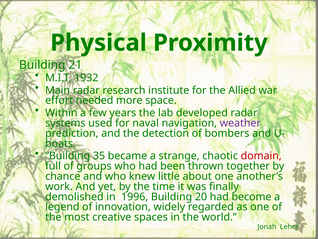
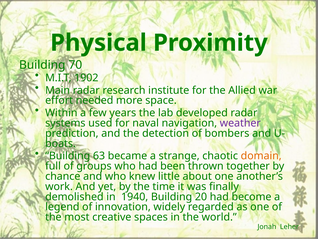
21: 21 -> 70 (75, 65)
1932: 1932 -> 1902 (86, 78)
35: 35 -> 63 (99, 156)
domain colour: red -> orange (261, 156)
1996: 1996 -> 1940 (135, 196)
